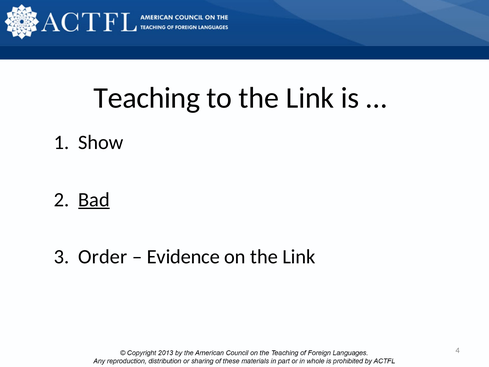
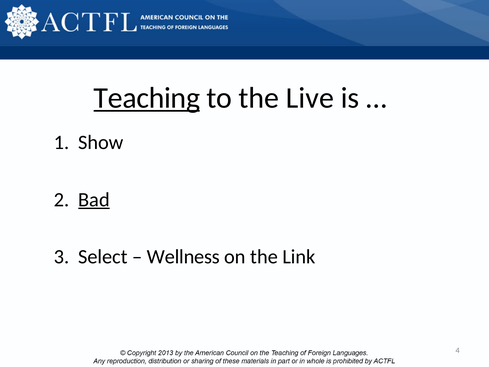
Teaching underline: none -> present (147, 98)
to the Link: Link -> Live (310, 98)
Order: Order -> Select (103, 257)
Evidence: Evidence -> Wellness (183, 257)
